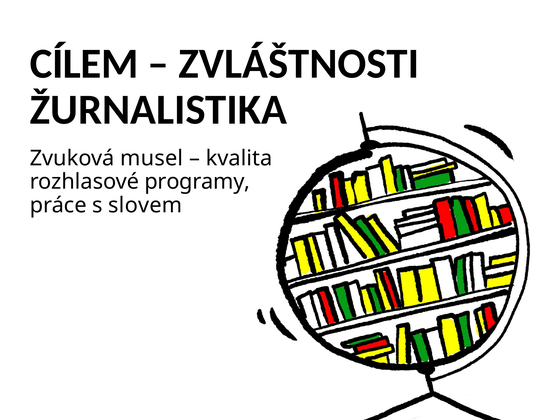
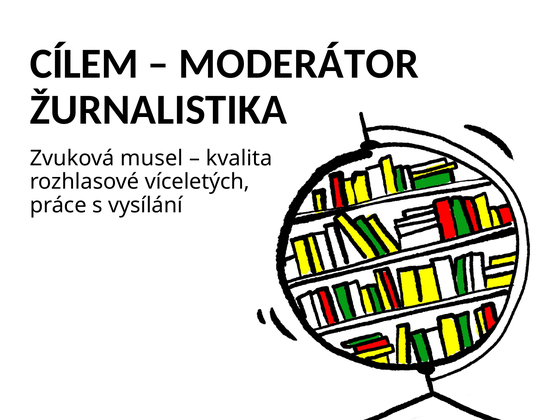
ZVLÁŠTNOSTI: ZVLÁŠTNOSTI -> MODERÁTOR (299, 64)
programy: programy -> víceletých (197, 182)
slovem: slovem -> vysílání (146, 205)
